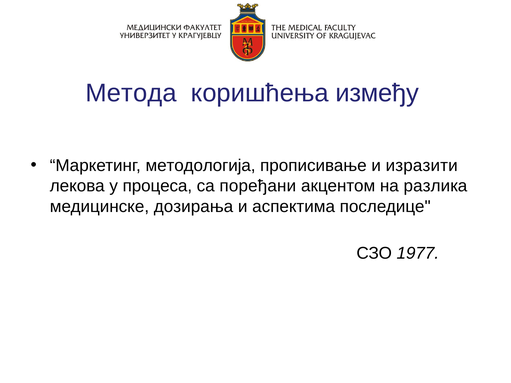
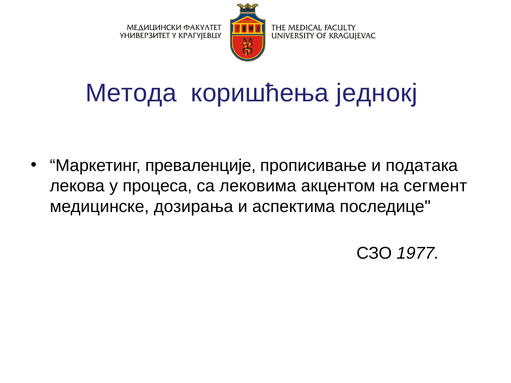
између: између -> једнокј (377, 93)
методологија: методологија -> преваленције (201, 166)
изразити: изразити -> података (422, 166)
поређани: поређани -> лековима (258, 186)
разлика: разлика -> сегмент (435, 186)
